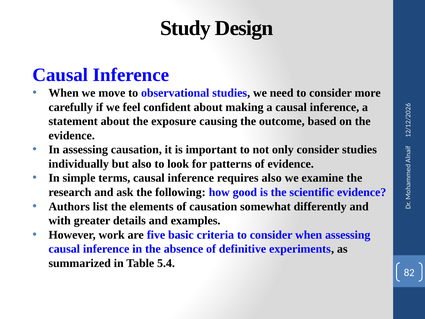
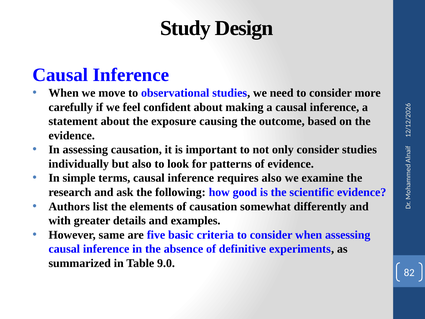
work: work -> same (112, 235)
5.4: 5.4 -> 9.0 (166, 263)
